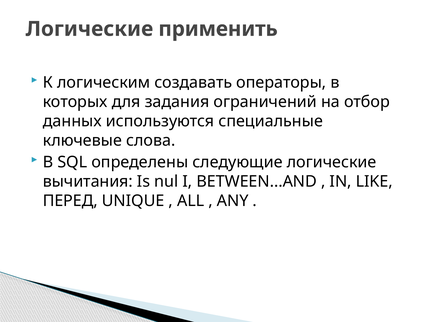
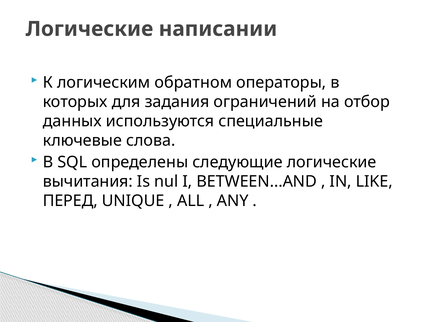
применить: применить -> написании (218, 29)
создавать: создавать -> обратном (193, 82)
